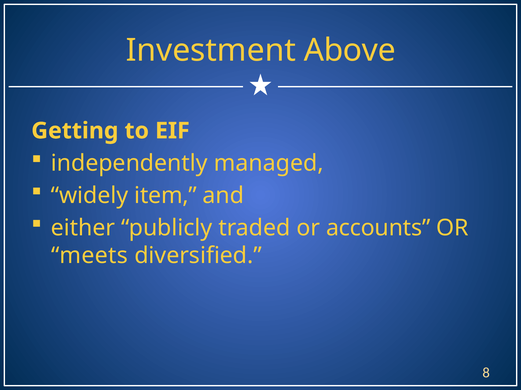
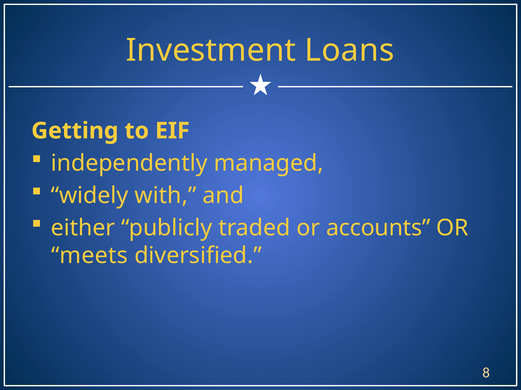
Above: Above -> Loans (349, 50)
item: item -> with (165, 196)
